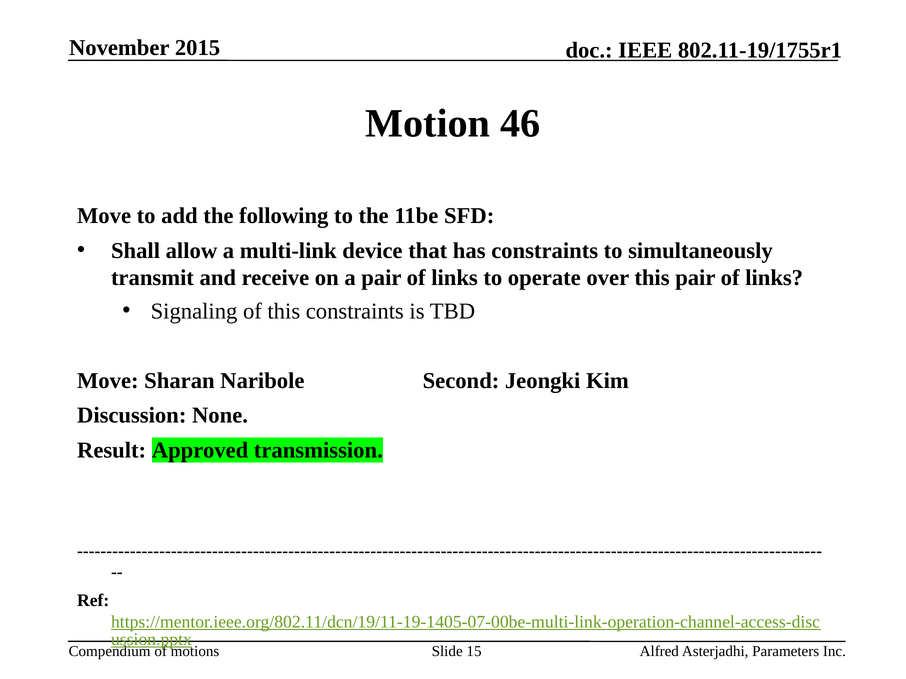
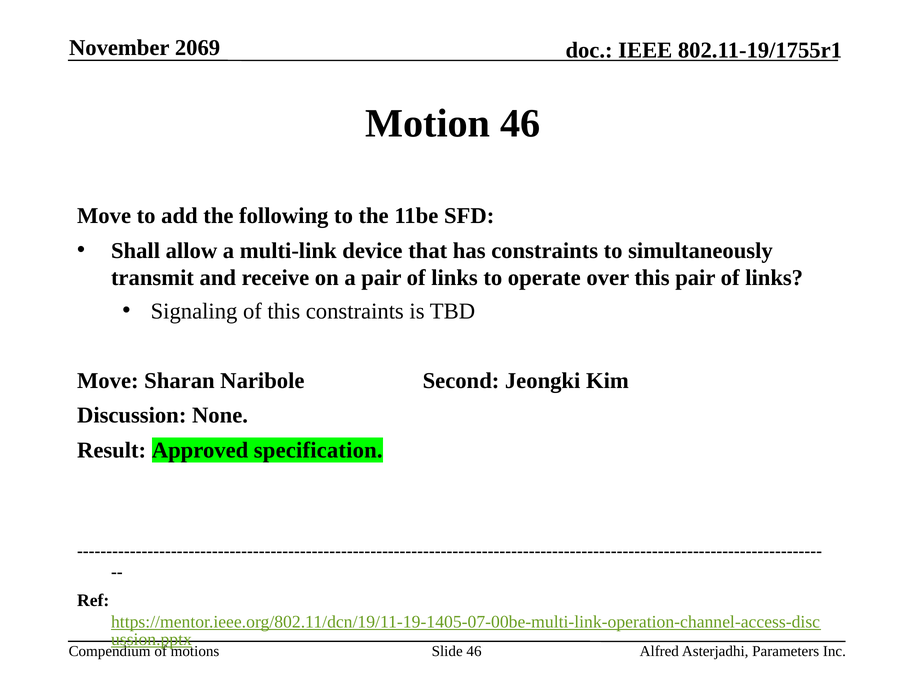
2015: 2015 -> 2069 (198, 48)
transmission: transmission -> specification (318, 450)
Slide 15: 15 -> 46 (474, 652)
